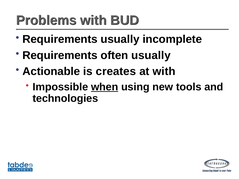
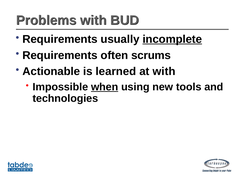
incomplete underline: none -> present (172, 39)
often usually: usually -> scrums (151, 55)
creates: creates -> learned (116, 72)
